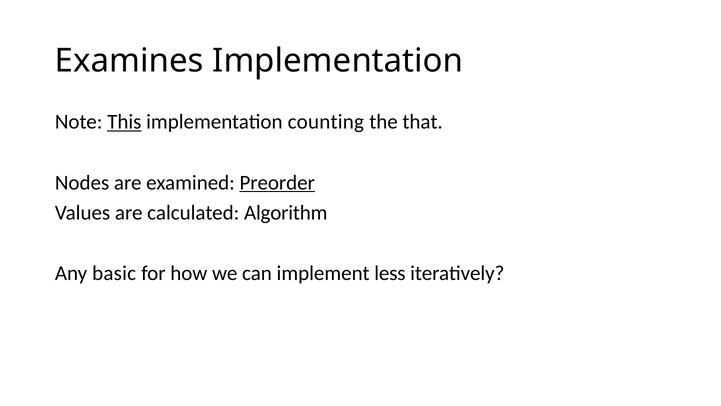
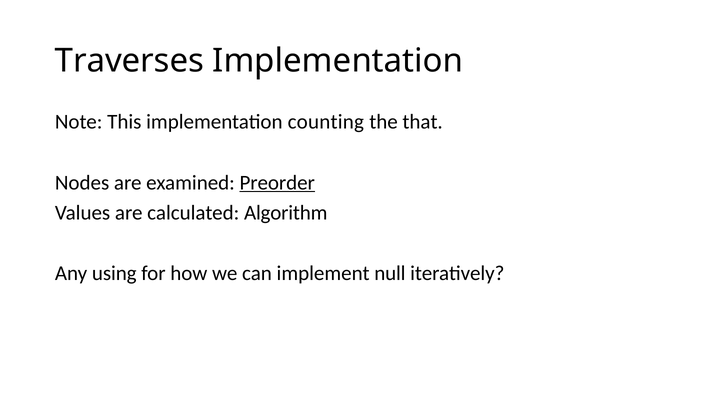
Examines: Examines -> Traverses (129, 61)
This underline: present -> none (124, 122)
basic: basic -> using (114, 273)
less: less -> null (390, 273)
